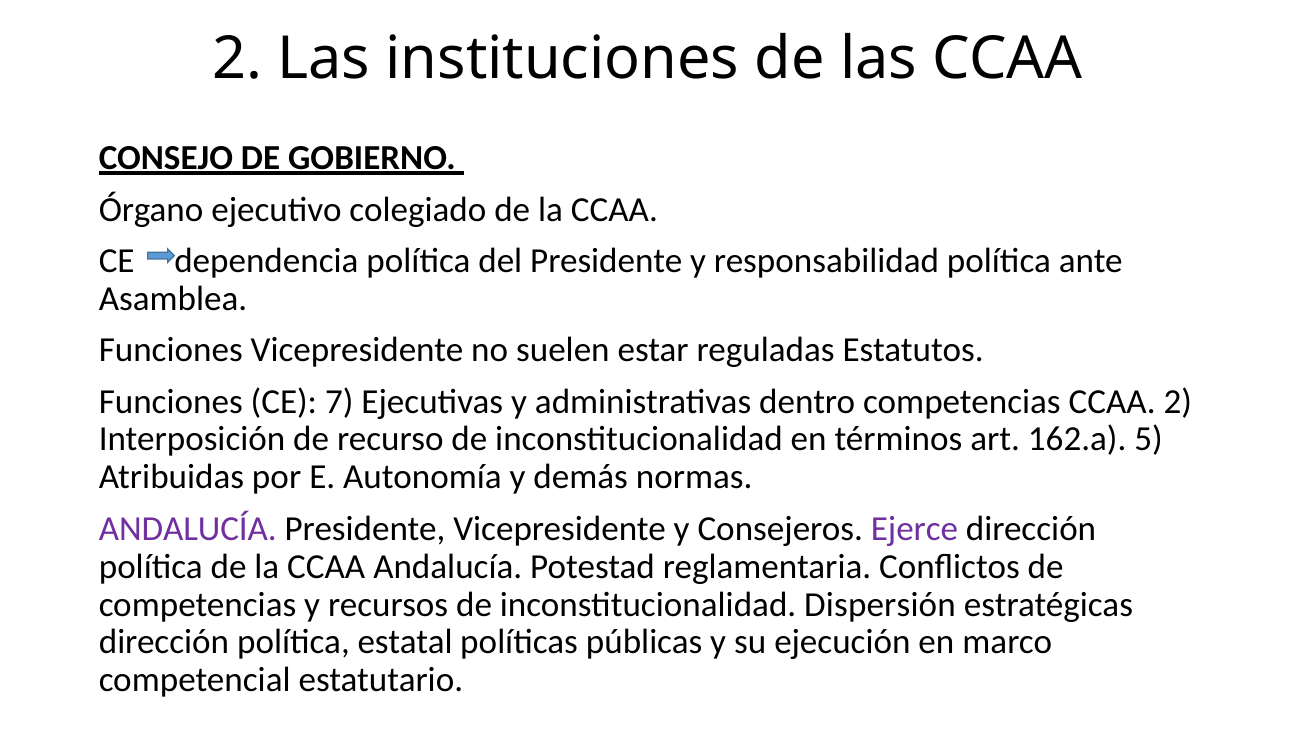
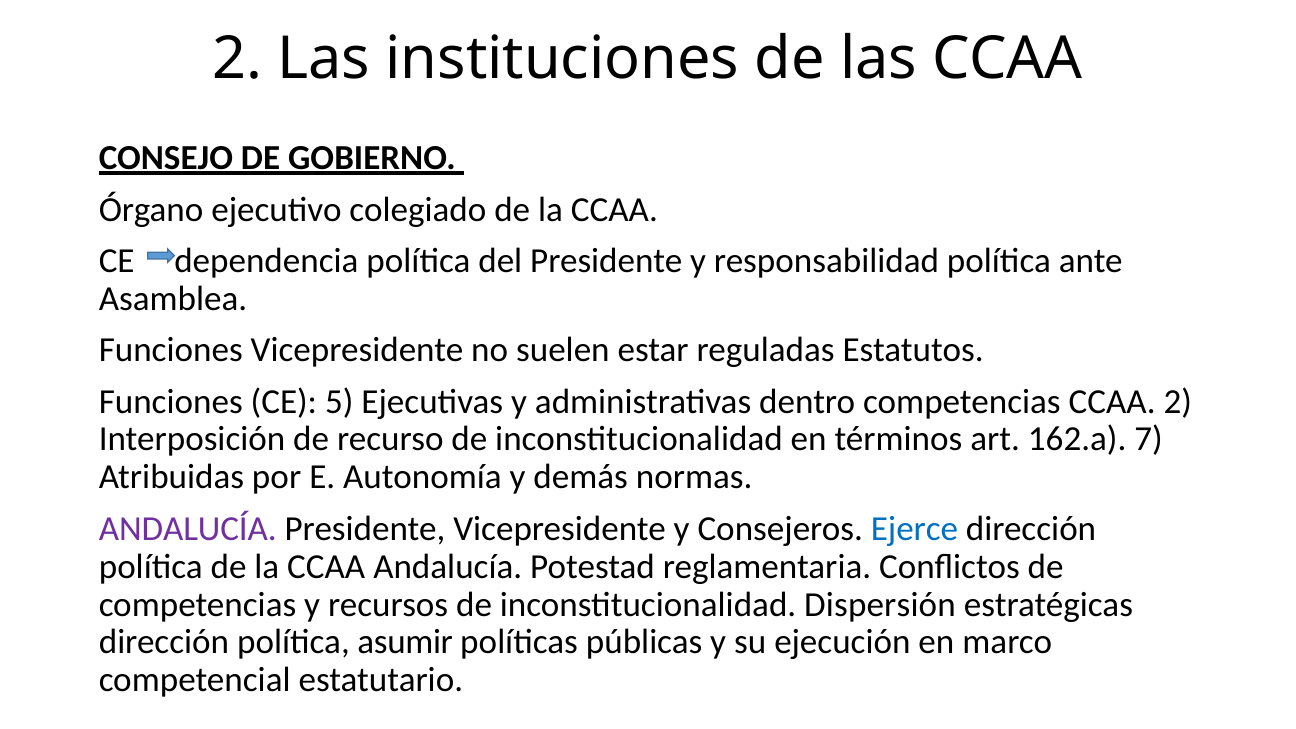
7: 7 -> 5 (339, 402)
5: 5 -> 7 (1149, 439)
Ejerce colour: purple -> blue (914, 529)
estatal: estatal -> asumir (405, 642)
